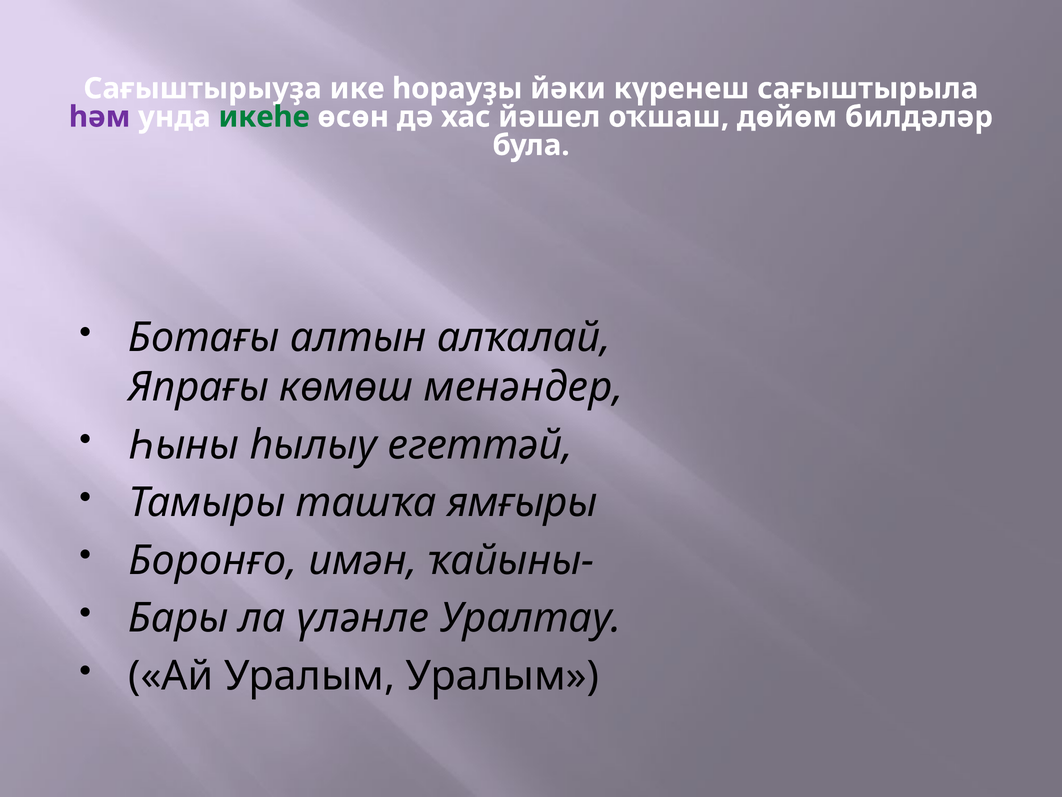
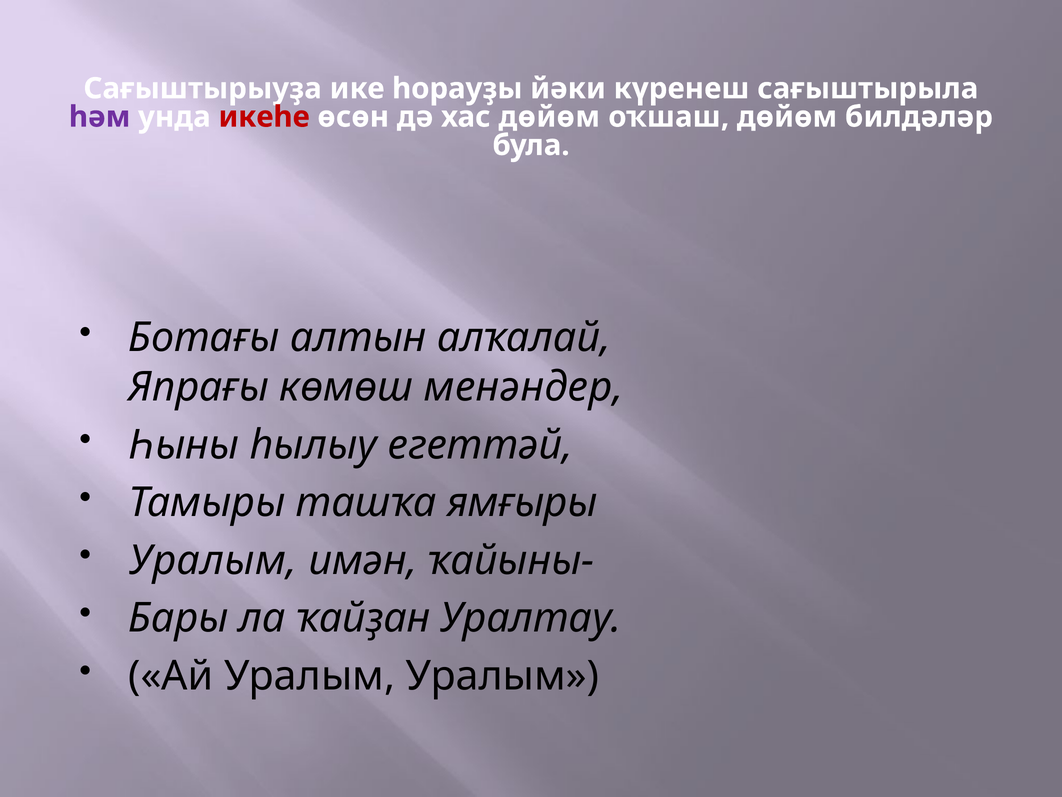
икеһе colour: green -> red (264, 117)
хас йәшел: йәшел -> дөйөм (549, 117)
Боронғо: Боронғо -> Уралым (213, 560)
үләнле: үләнле -> ҡайҙан (363, 618)
